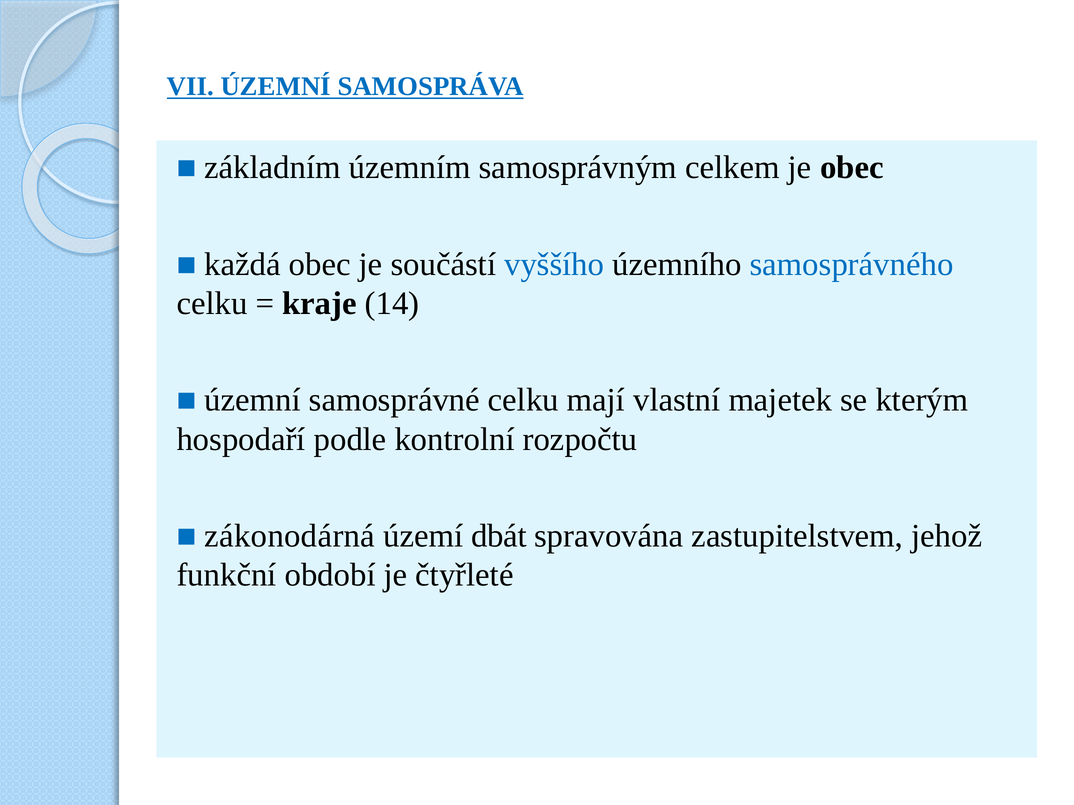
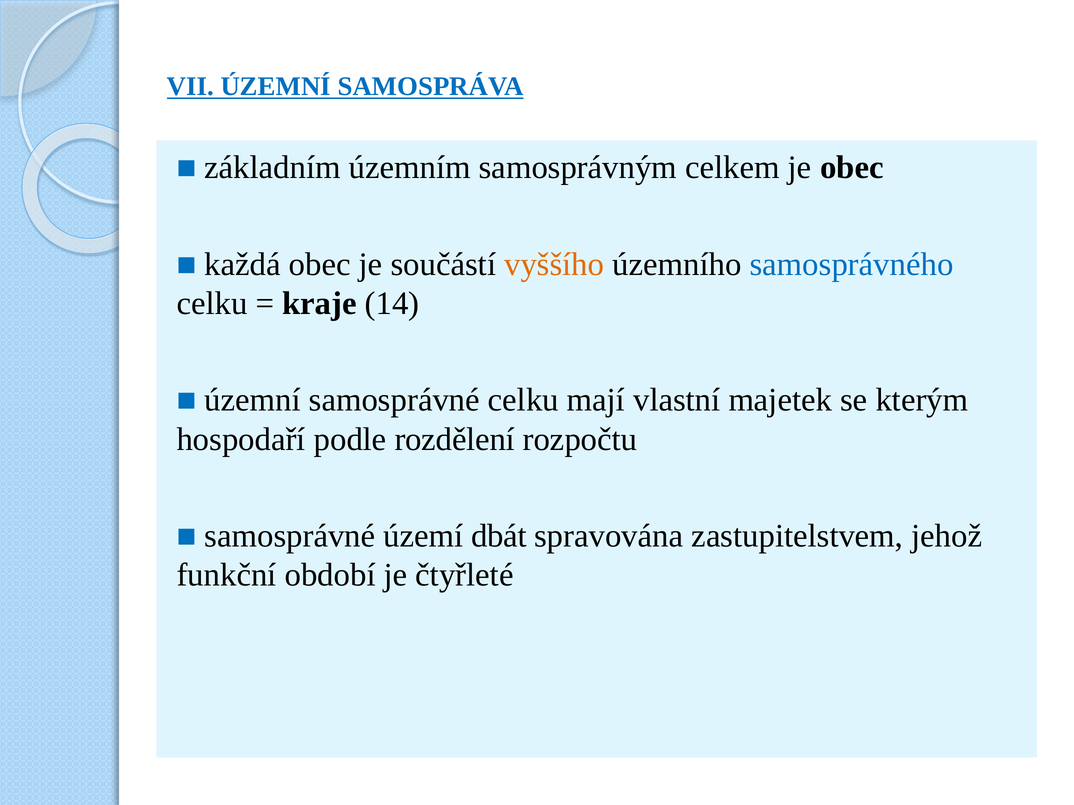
vyššího colour: blue -> orange (554, 264)
kontrolní: kontrolní -> rozdělení (455, 440)
zákonodárná: zákonodárná -> samosprávné (290, 536)
